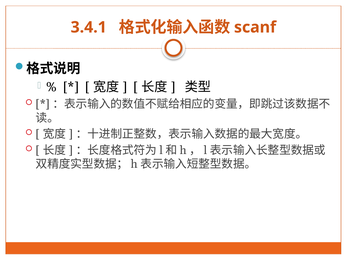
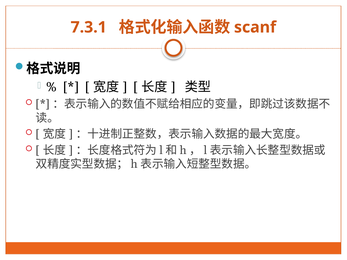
3.4.1: 3.4.1 -> 7.3.1 (89, 27)
